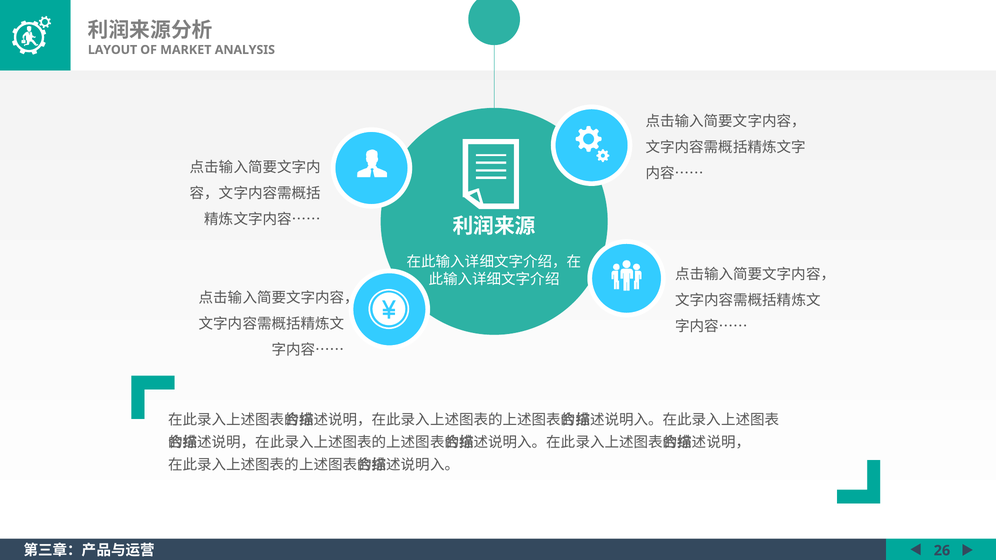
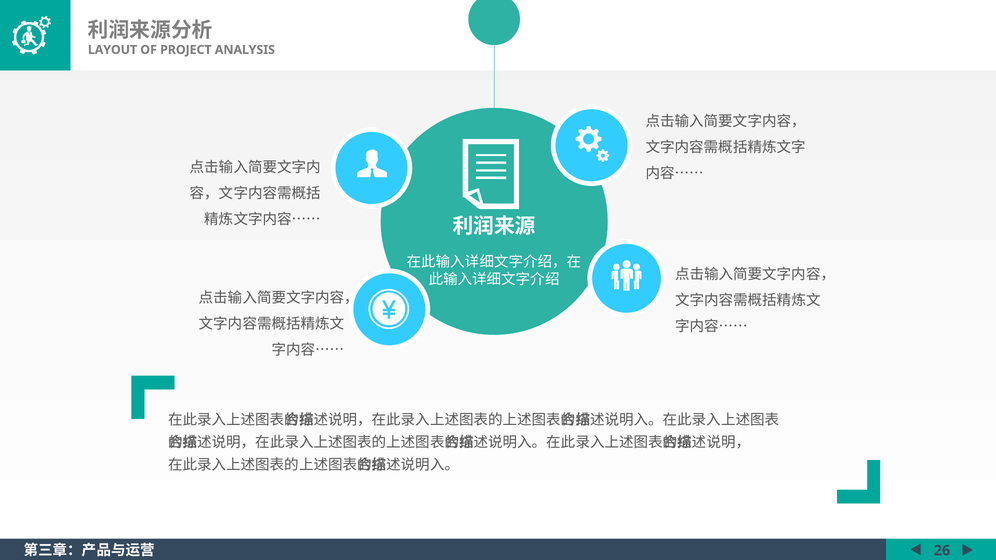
MARKET: MARKET -> PROJECT (186, 50)
